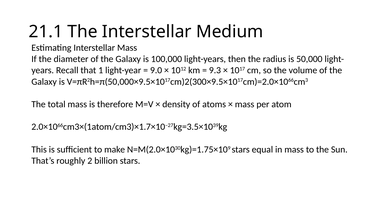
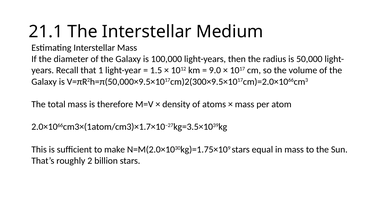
9.0: 9.0 -> 1.5 (156, 70)
9.3: 9.3 -> 9.0 (215, 70)
